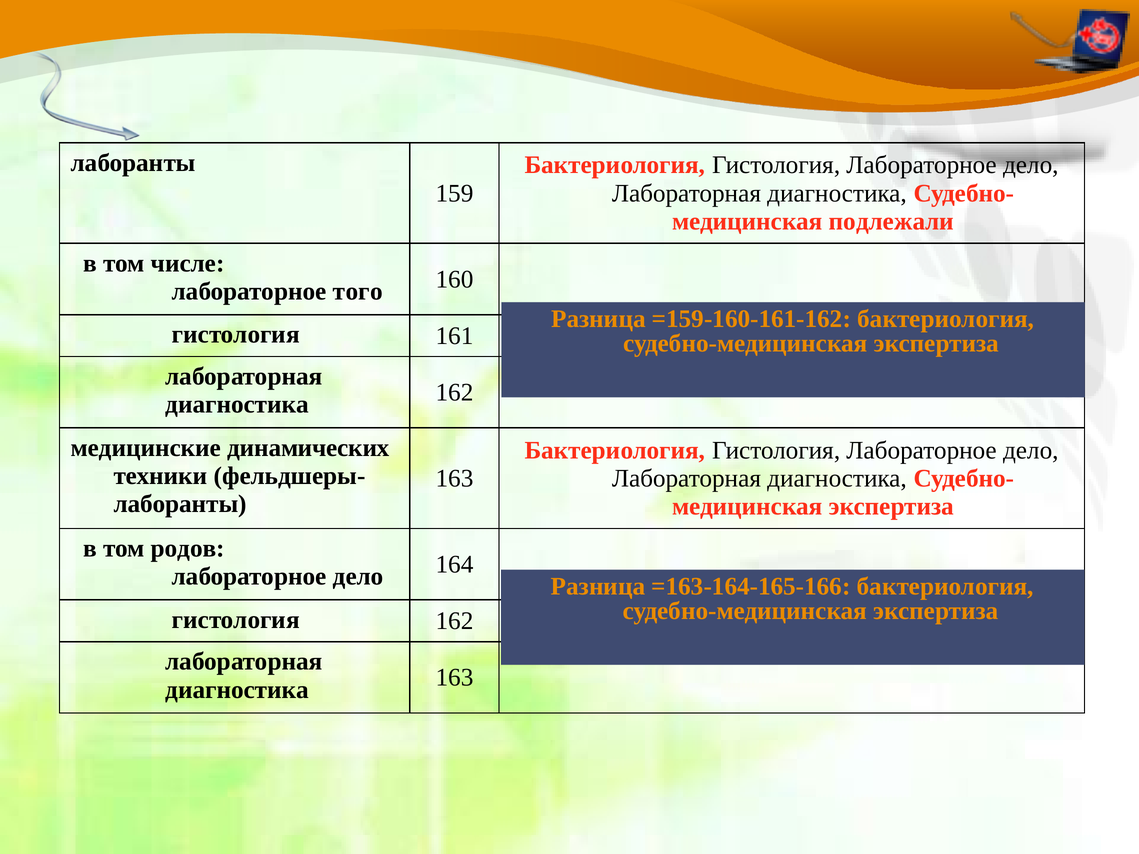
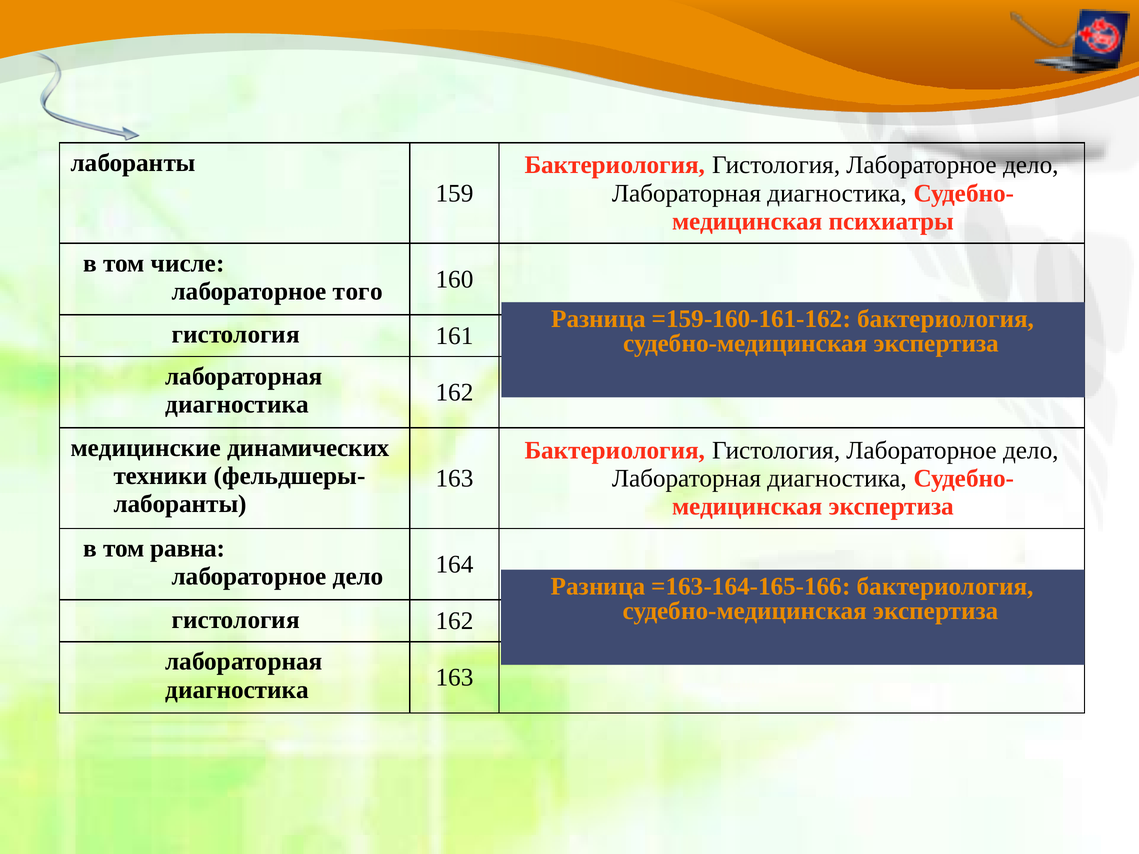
подлежали: подлежали -> психиатры (891, 221)
родов: родов -> равна (188, 549)
